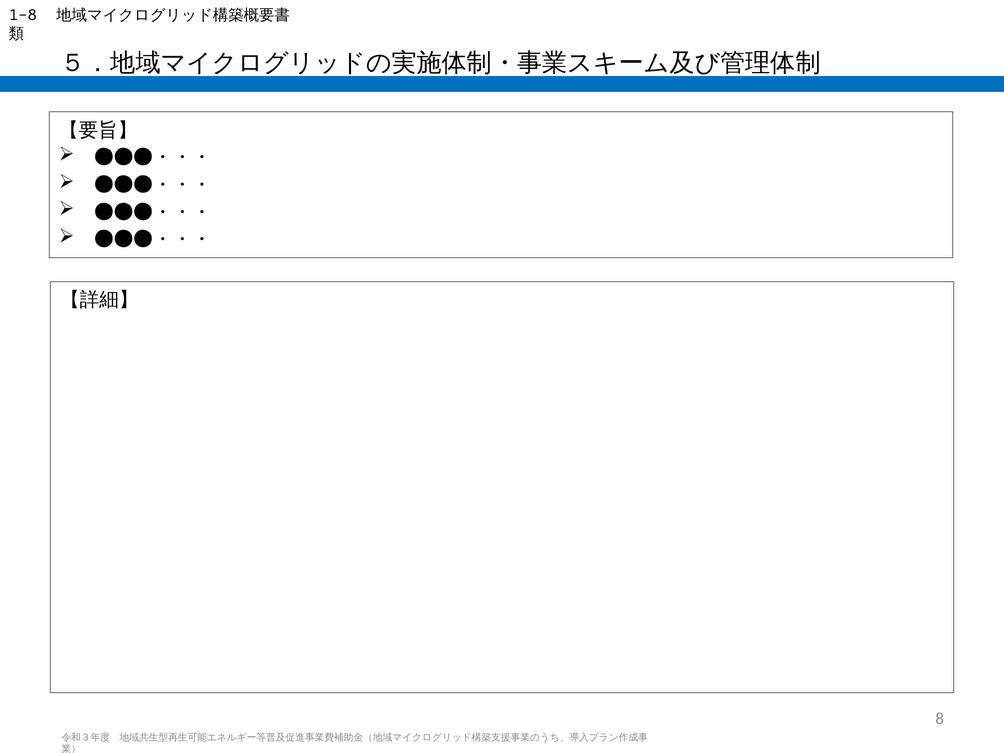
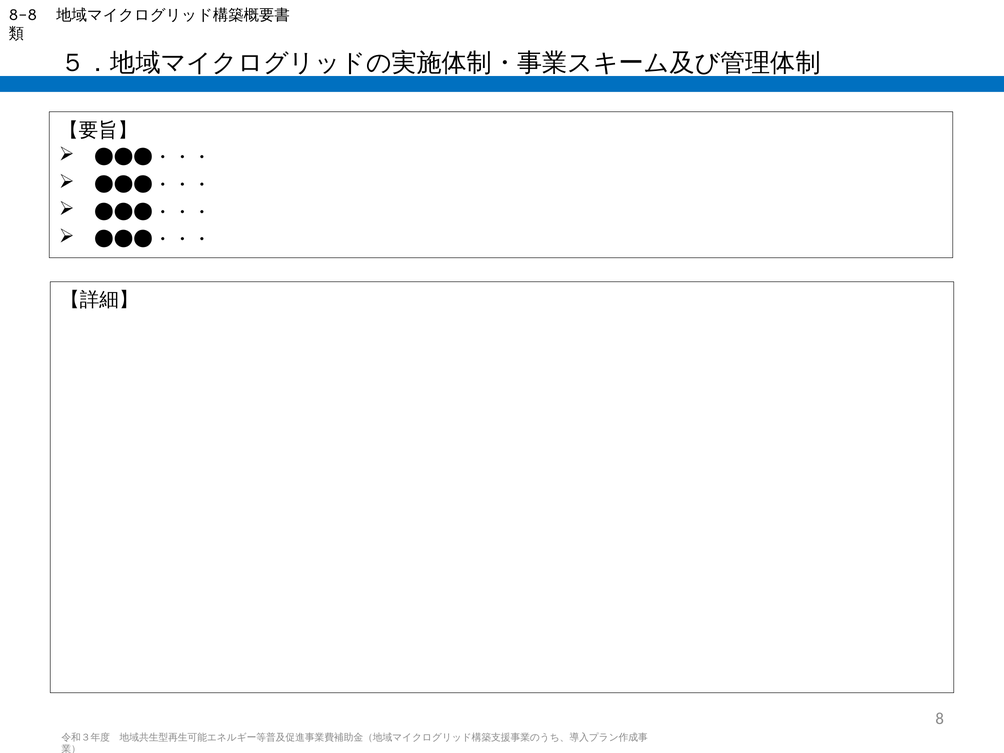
1-8: 1-8 -> 8-8 (23, 15)
